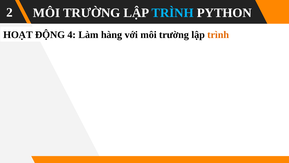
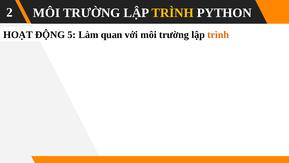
TRÌNH colour: light blue -> yellow (173, 13)
4: 4 -> 5 (72, 35)
hàng: hàng -> quan (112, 35)
